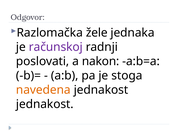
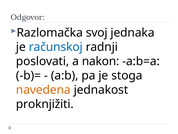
žele: žele -> svoj (97, 33)
računskoj colour: purple -> blue (56, 47)
jednakost: jednakost -> proknjižiti (45, 104)
